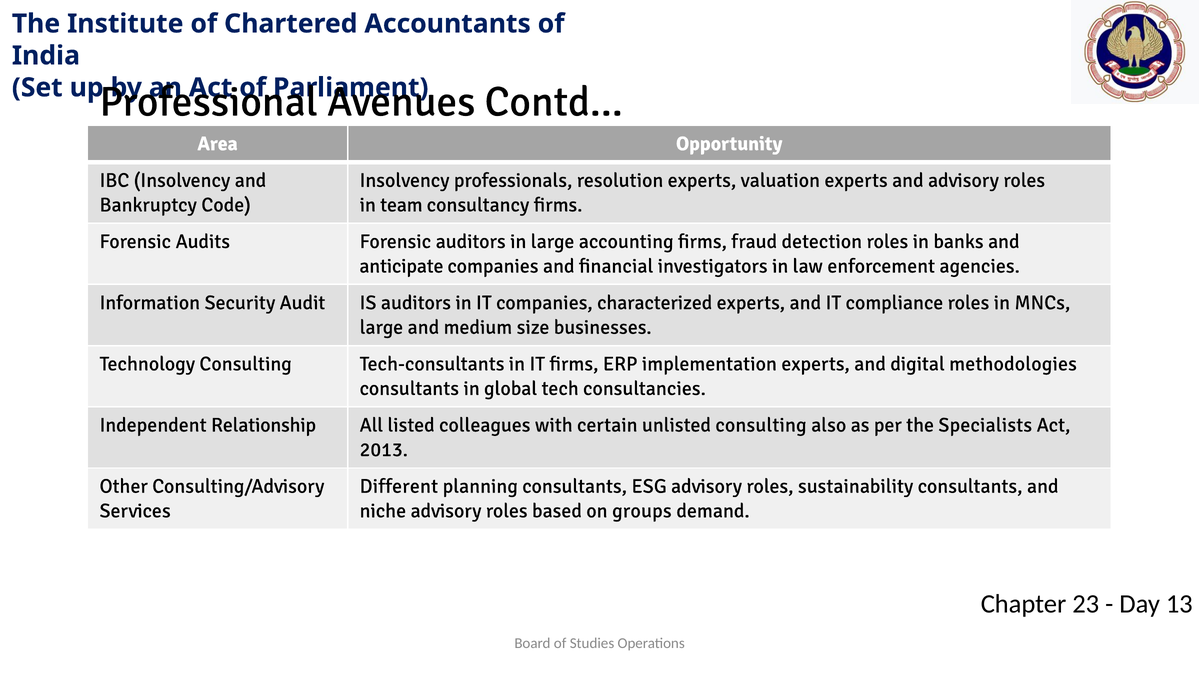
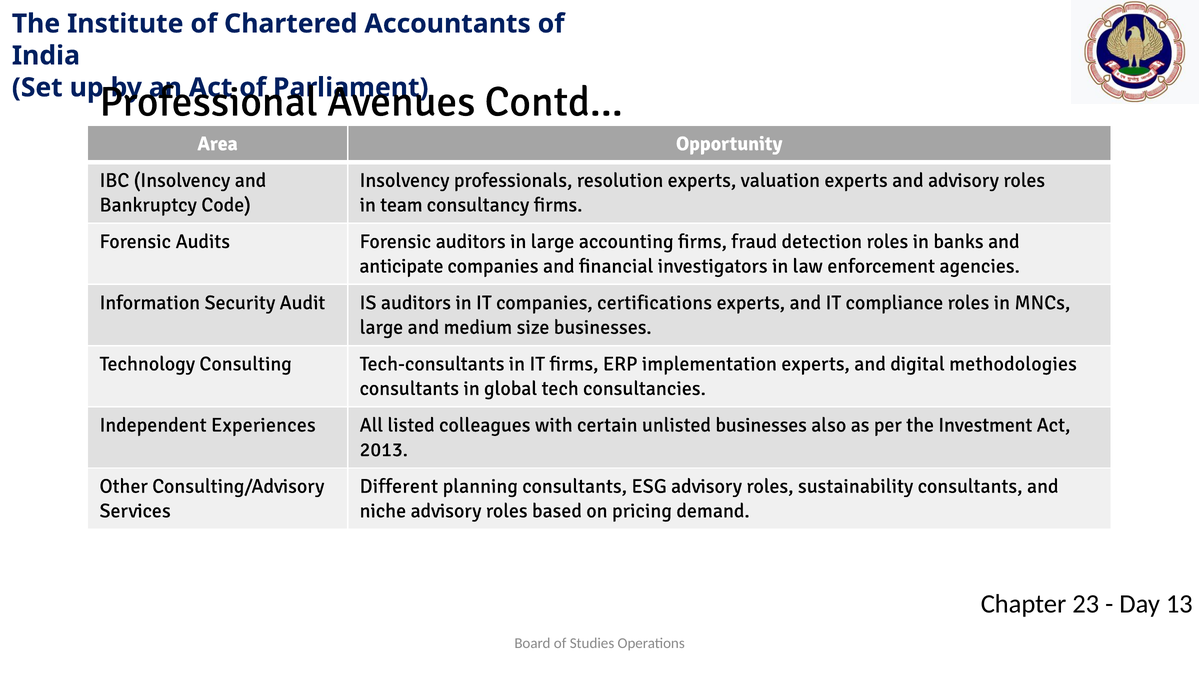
characterized: characterized -> certifications (655, 303)
Relationship: Relationship -> Experiences (263, 425)
unlisted consulting: consulting -> businesses (761, 425)
Specialists: Specialists -> Investment (985, 425)
groups: groups -> pricing (642, 511)
